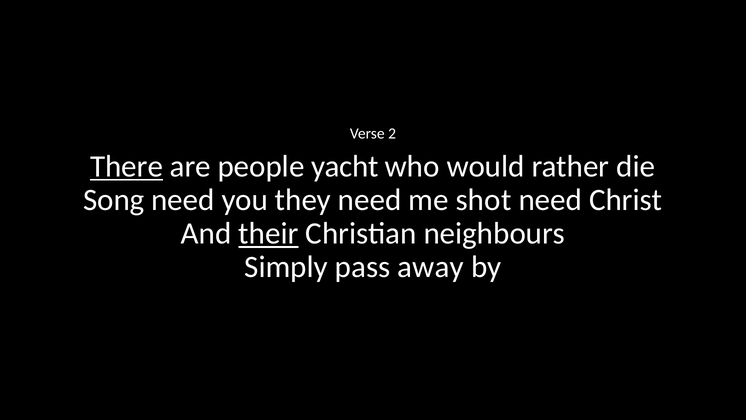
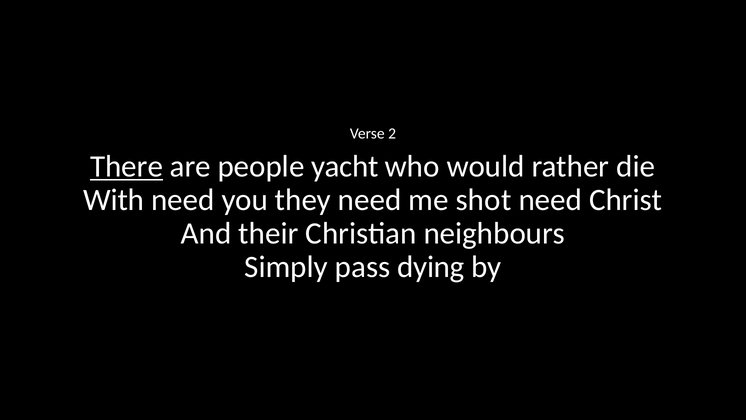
Song: Song -> With (114, 200)
their underline: present -> none (268, 233)
away: away -> dying (431, 267)
